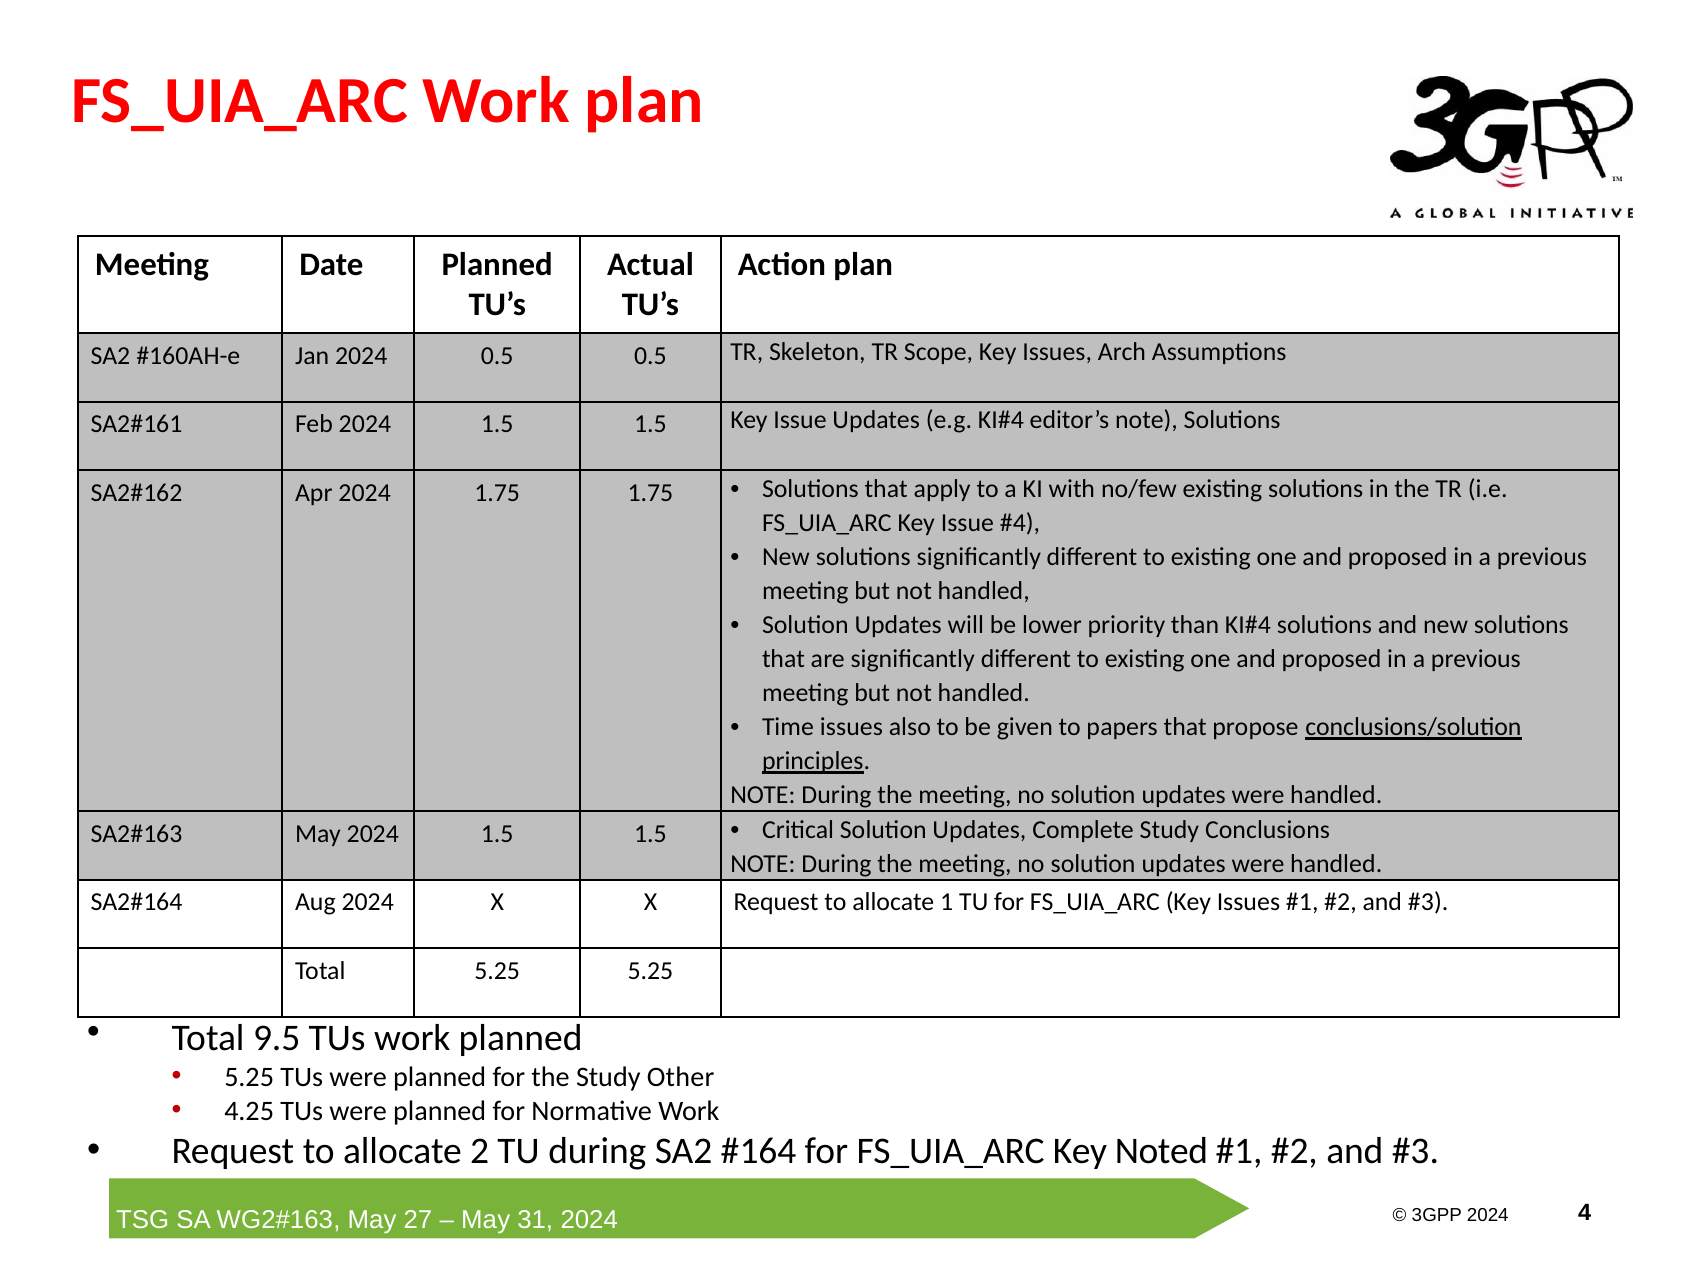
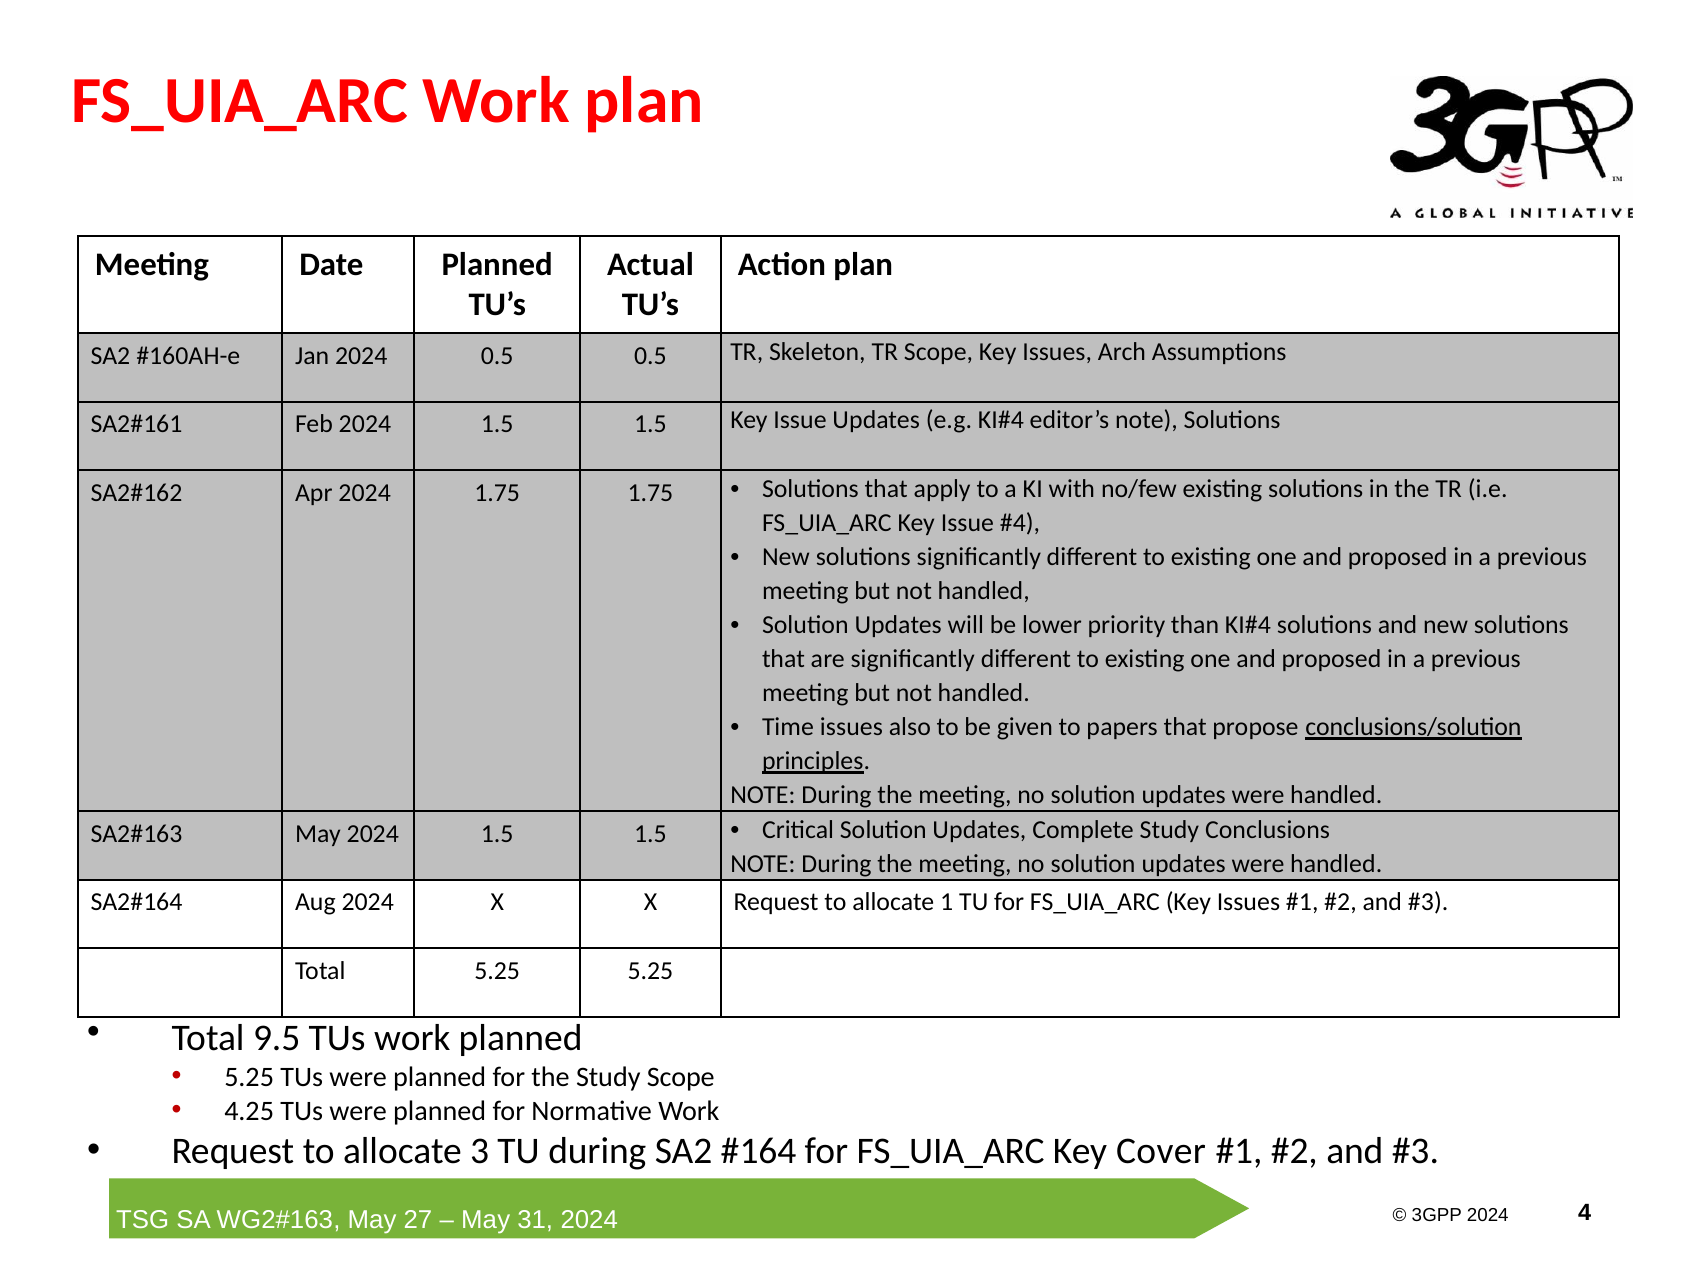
Study Other: Other -> Scope (681, 1077)
2: 2 -> 3 (480, 1151)
Noted: Noted -> Cover (1161, 1151)
